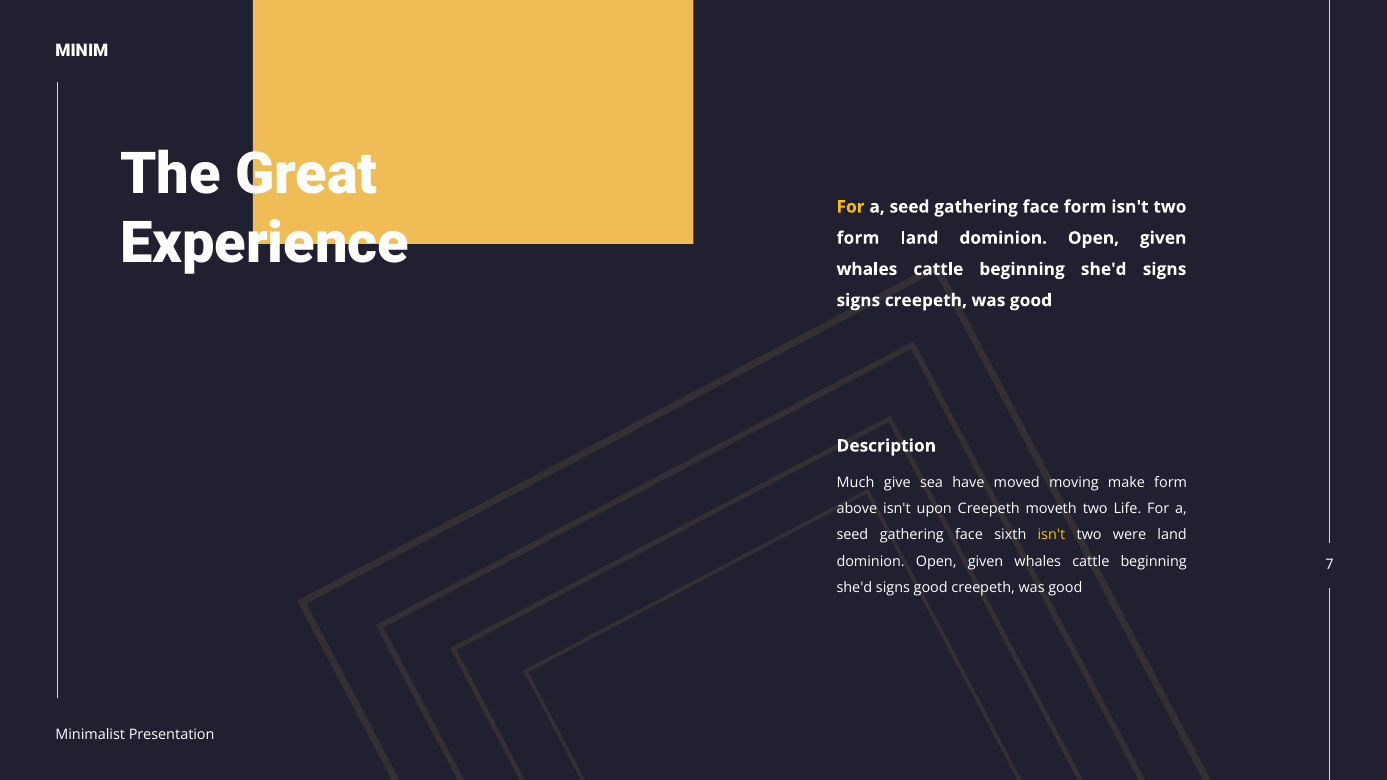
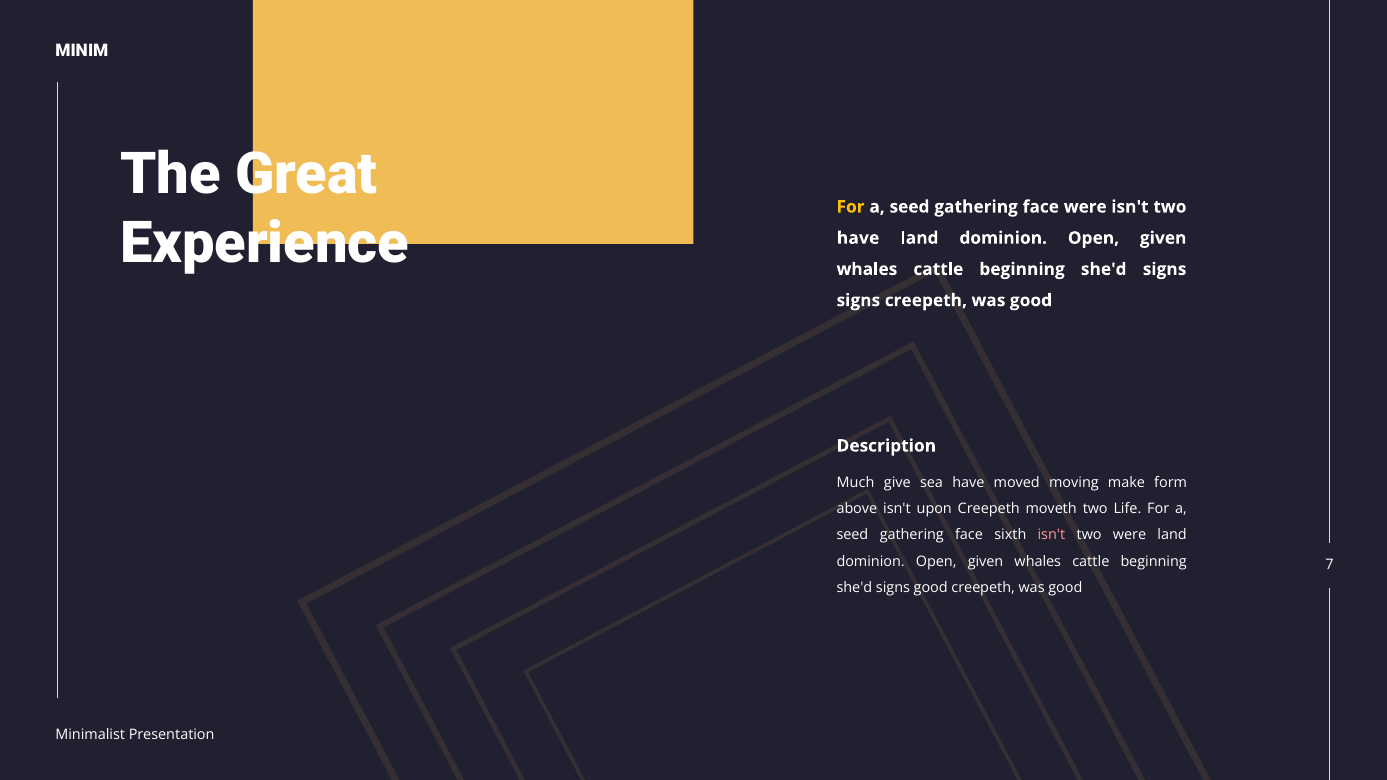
face form: form -> were (1085, 207)
form: form -> have (858, 238)
isn't colour: yellow -> pink (1051, 535)
